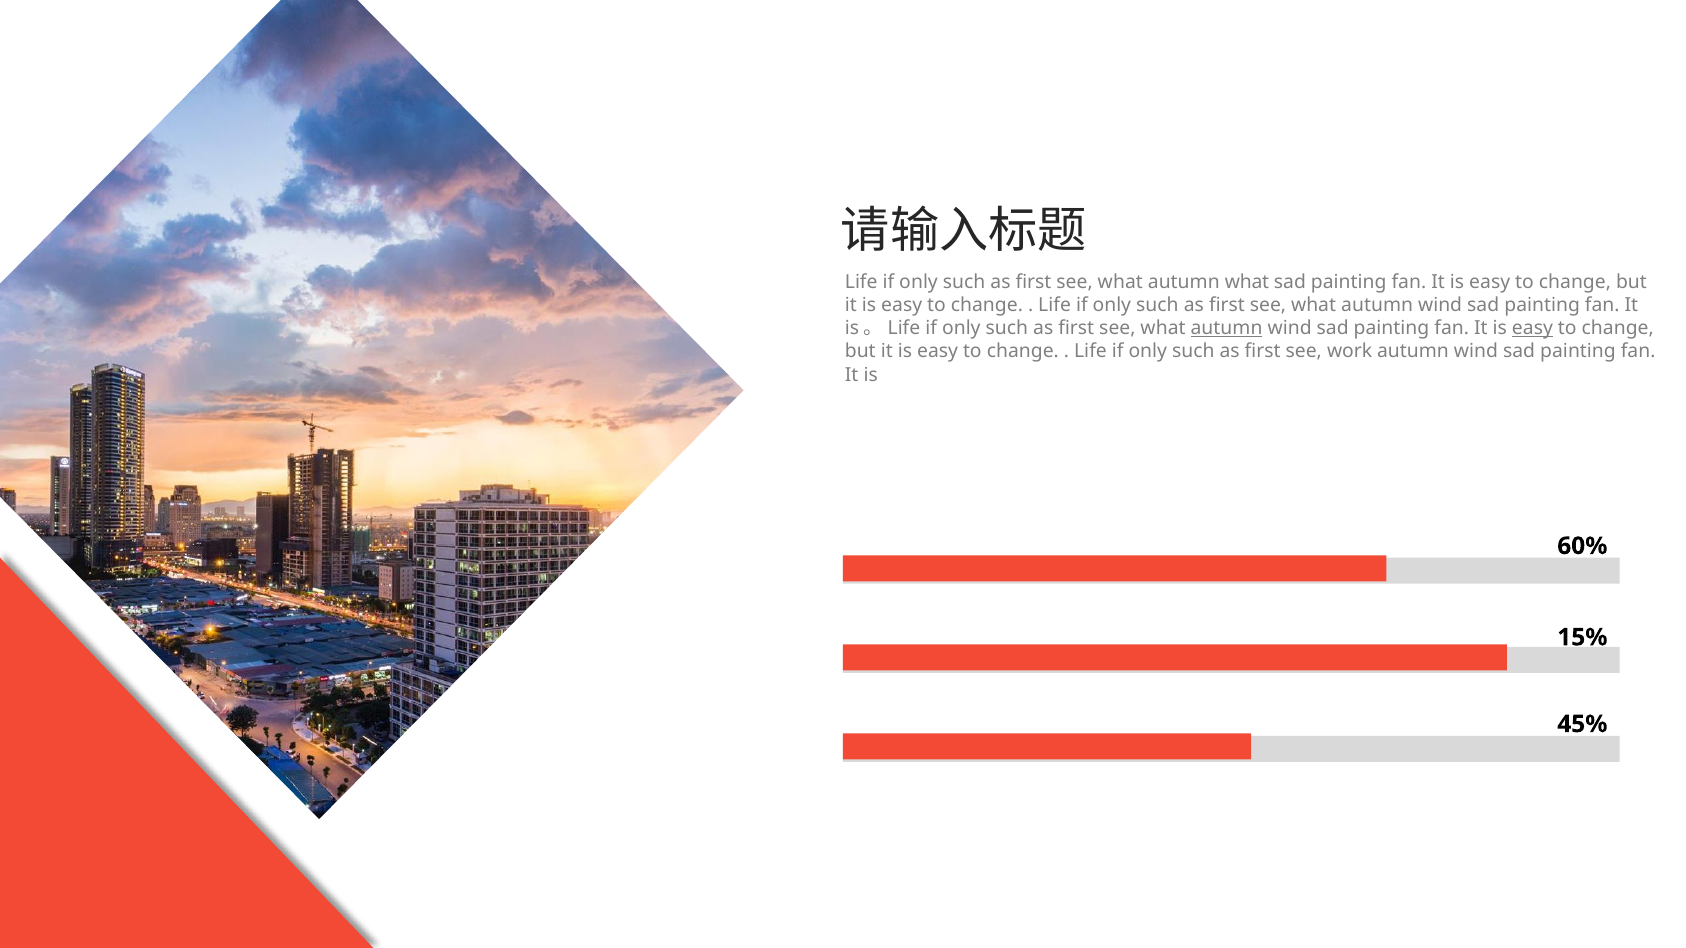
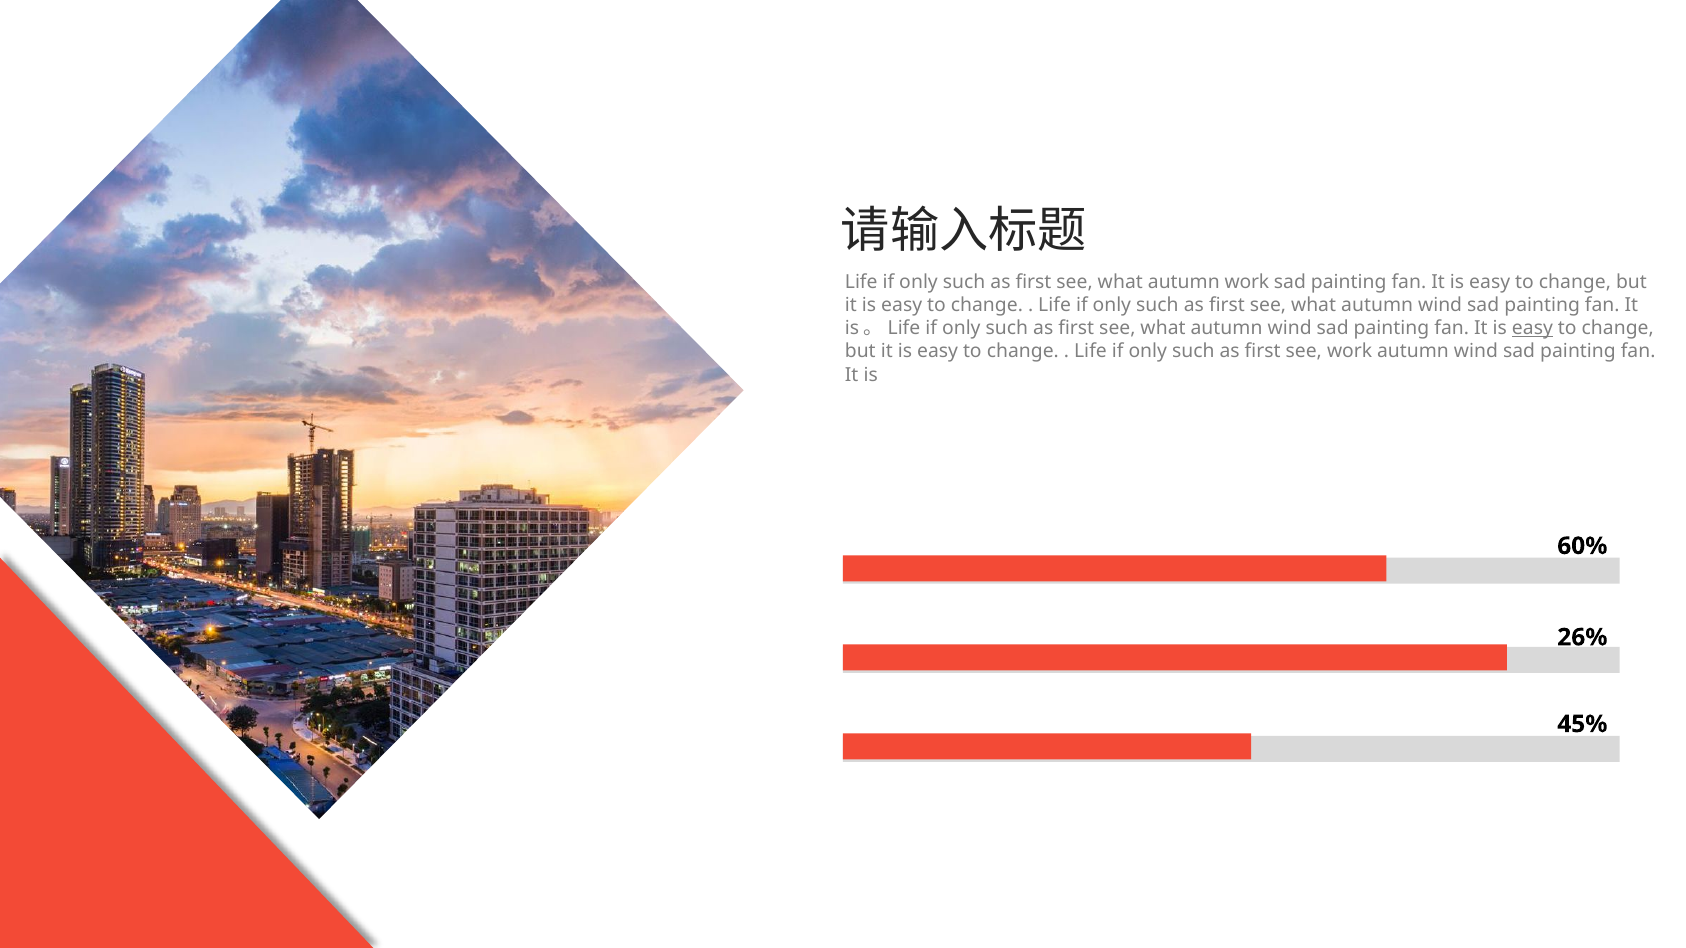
autumn what: what -> work (1247, 282)
autumn underline: present -> none (1227, 329)
15%: 15% -> 26% (1582, 638)
